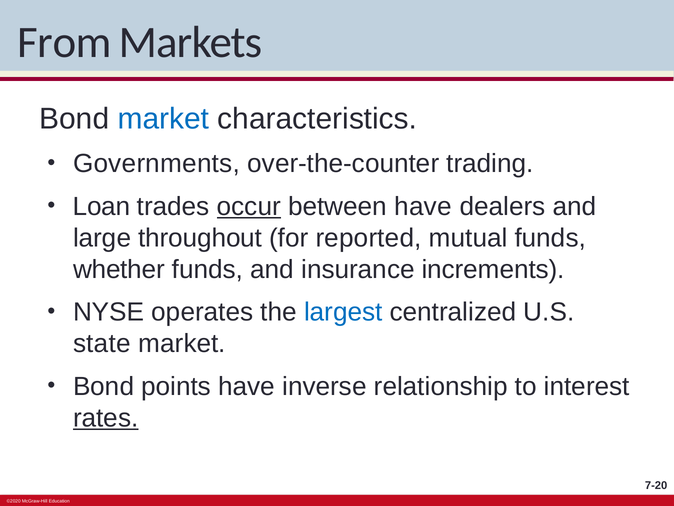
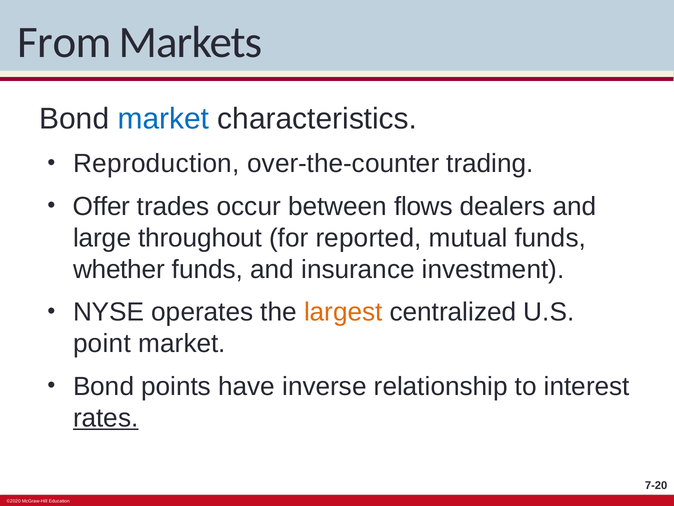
Governments: Governments -> Reproduction (156, 164)
Loan: Loan -> Offer (101, 206)
occur underline: present -> none (249, 206)
between have: have -> flows (423, 206)
increments: increments -> investment (493, 269)
largest colour: blue -> orange (343, 312)
state: state -> point (102, 343)
